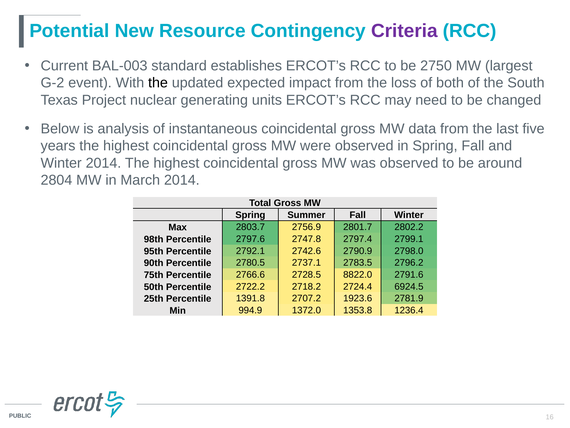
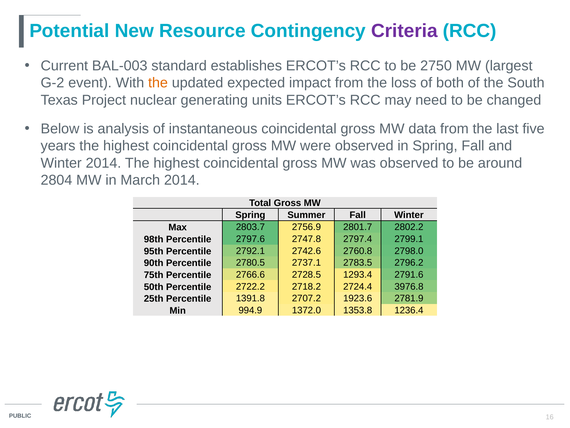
the colour: black -> orange (158, 83)
2790.9: 2790.9 -> 2760.8 (358, 251)
8822.0: 8822.0 -> 1293.4 (358, 274)
6924.5: 6924.5 -> 3976.8 (409, 286)
